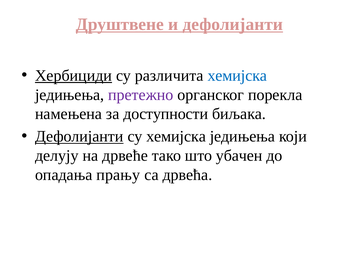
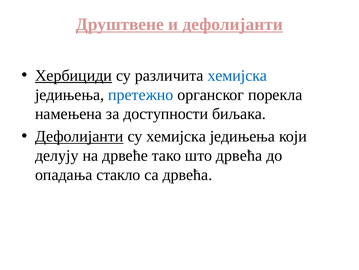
претежно colour: purple -> blue (141, 94)
што убачен: убачен -> дрвећа (239, 155)
прању: прању -> стакло (118, 174)
